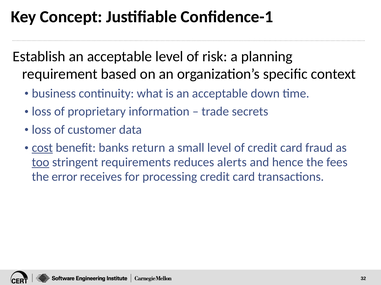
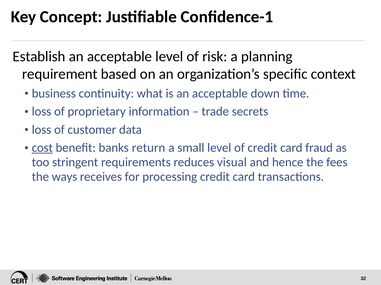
too underline: present -> none (41, 163)
alerts: alerts -> visual (232, 163)
error: error -> ways (64, 177)
